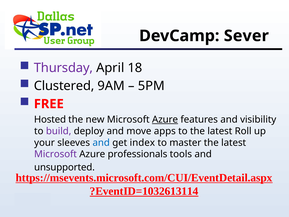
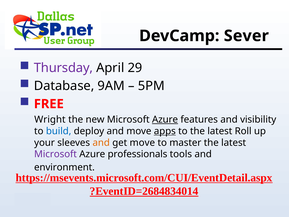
18: 18 -> 29 (135, 68)
Clustered: Clustered -> Database (64, 86)
Hosted: Hosted -> Wright (50, 119)
build colour: purple -> blue (59, 131)
apps underline: none -> present (165, 131)
and colour: blue -> orange (101, 142)
get index: index -> move (142, 142)
unsupported: unsupported -> environment (64, 167)
?EventID=1032613114: ?EventID=1032613114 -> ?EventID=2684834014 (144, 191)
